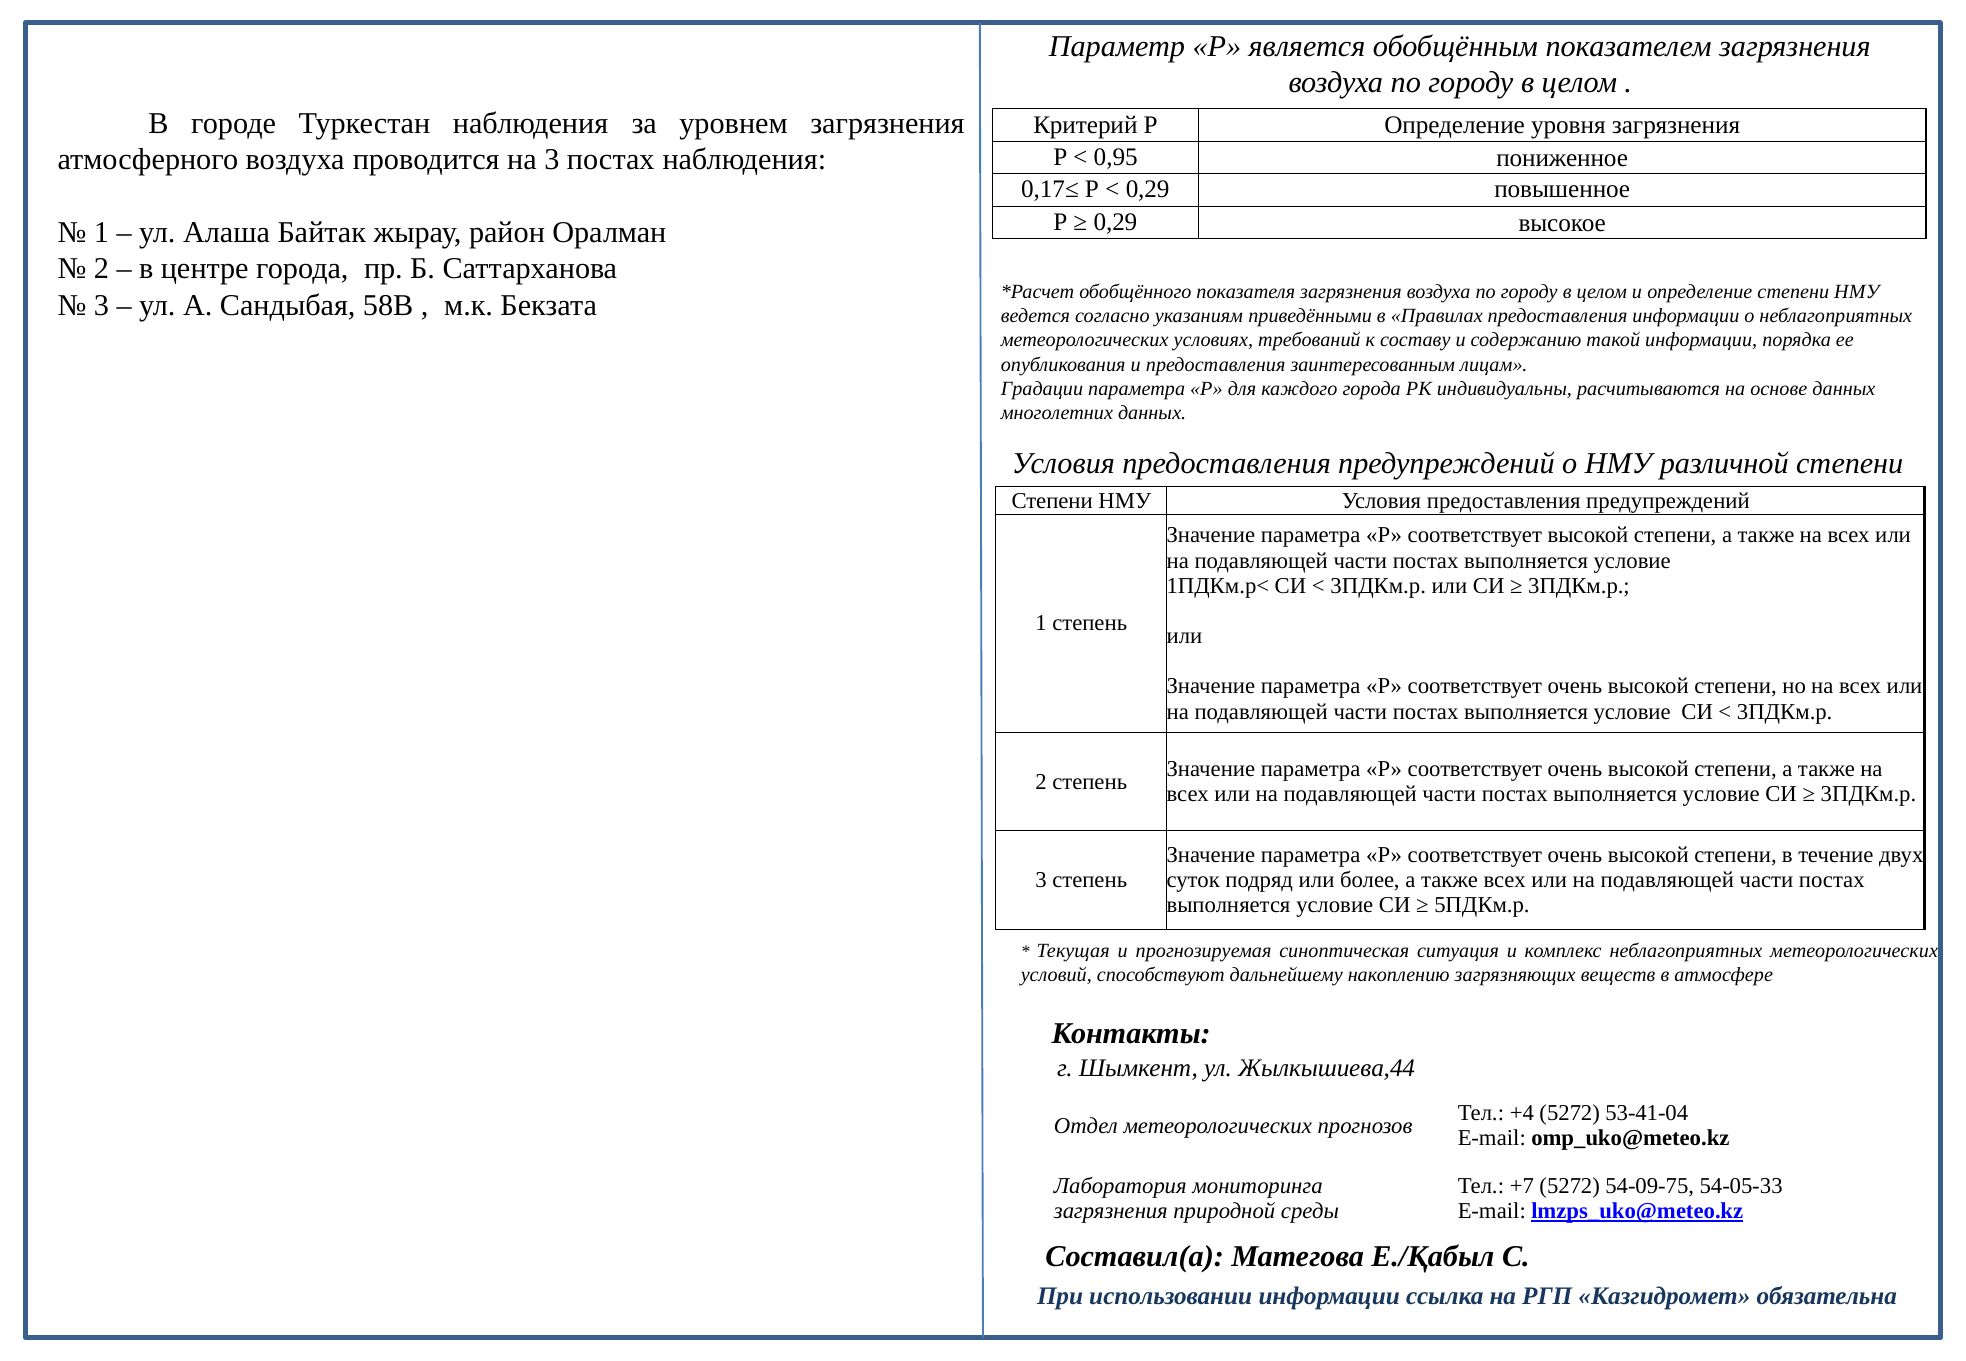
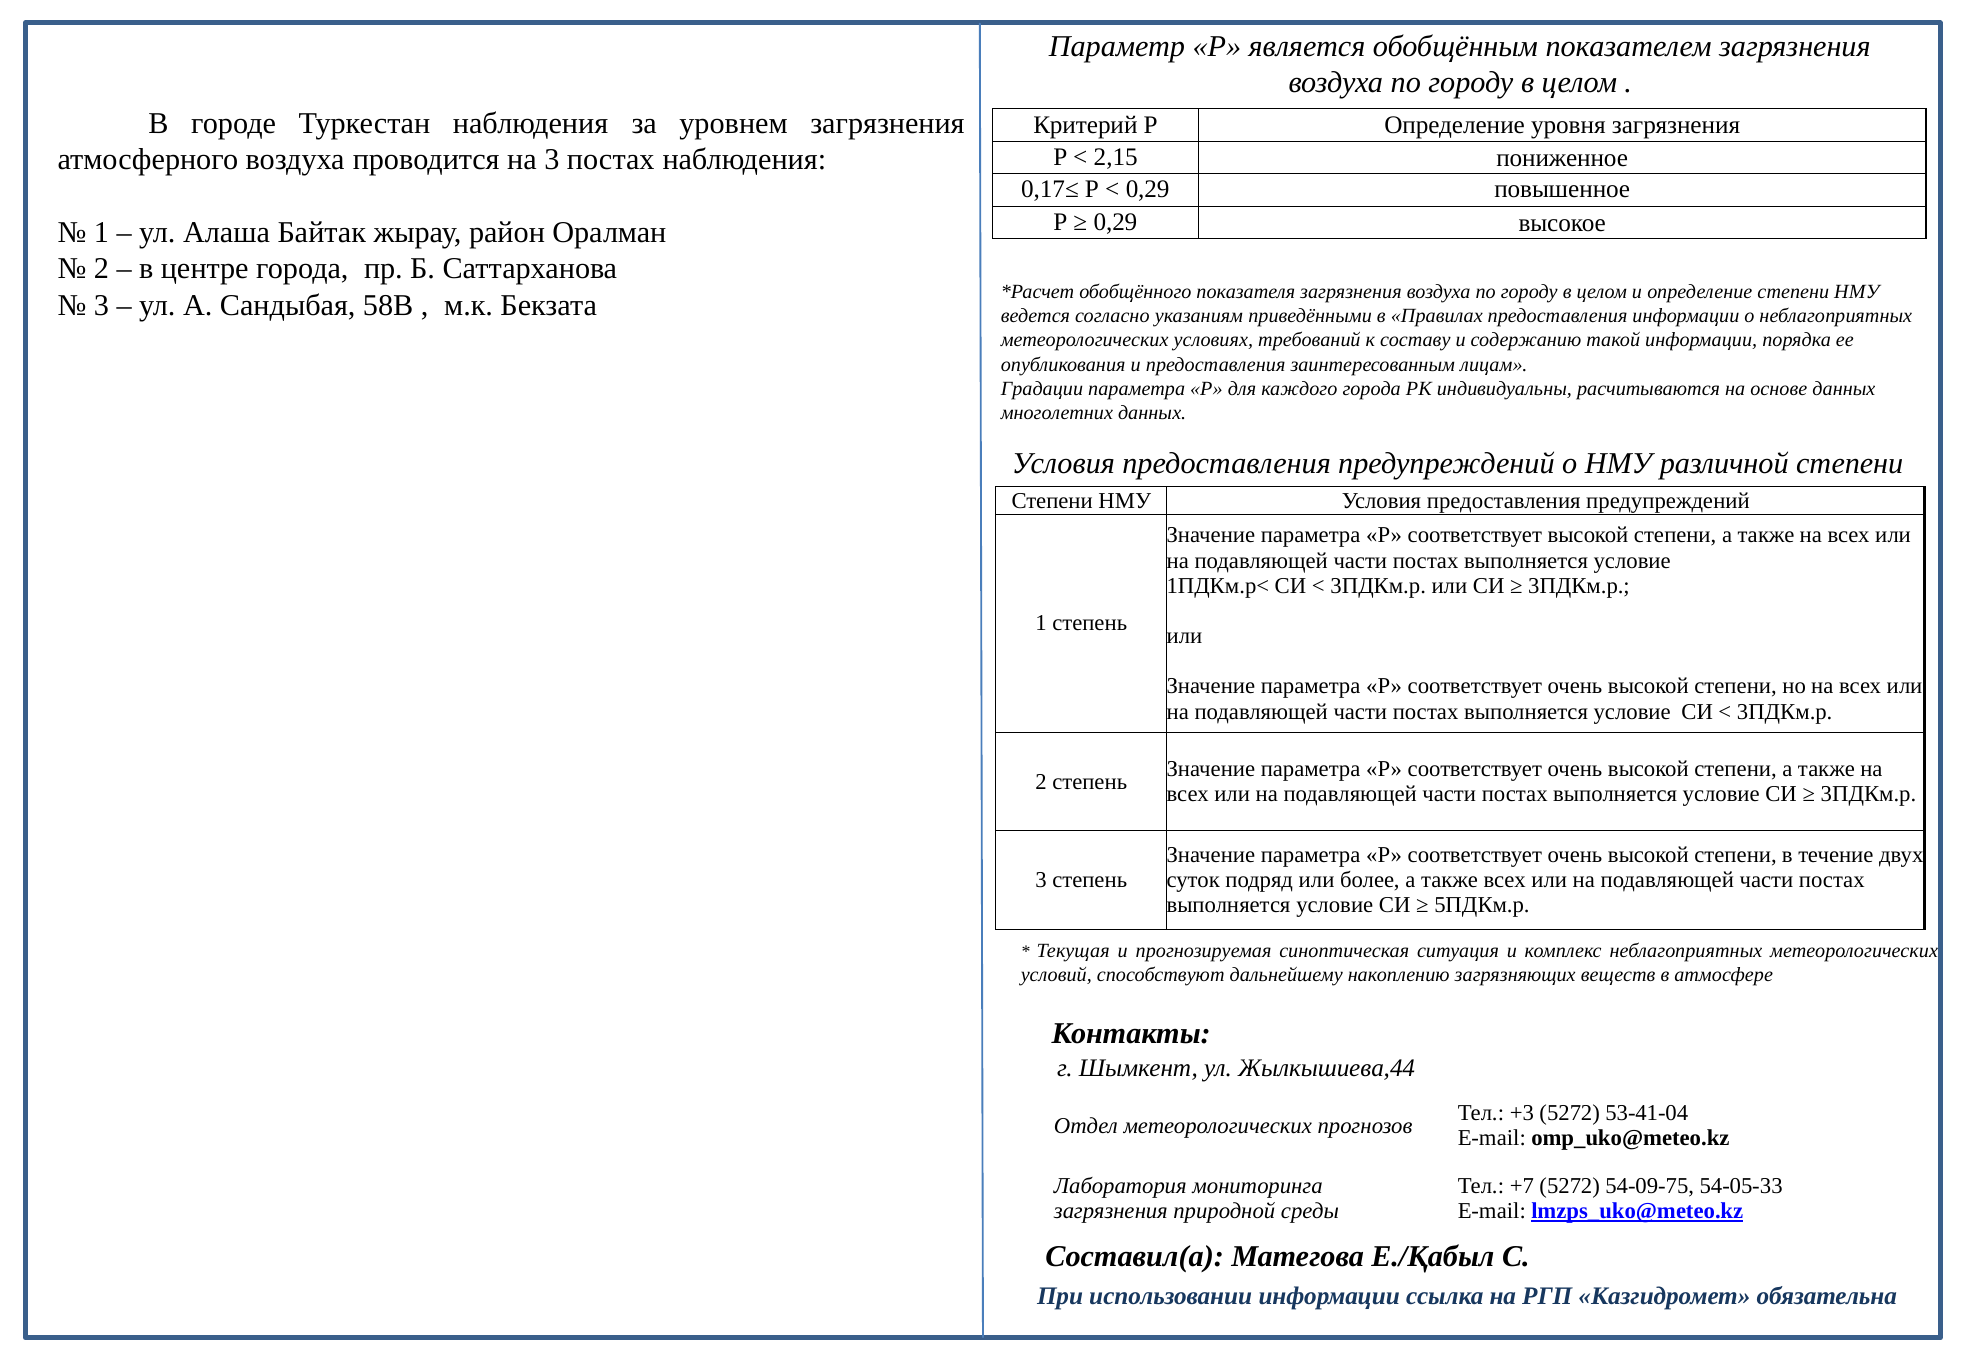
0,95: 0,95 -> 2,15 (1116, 157)
+4: +4 -> +3 (1522, 1113)
